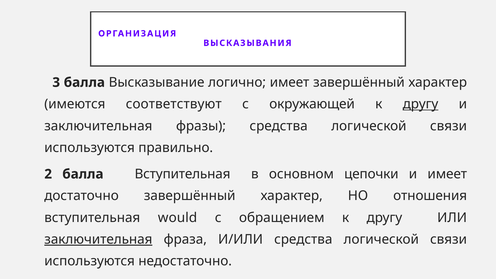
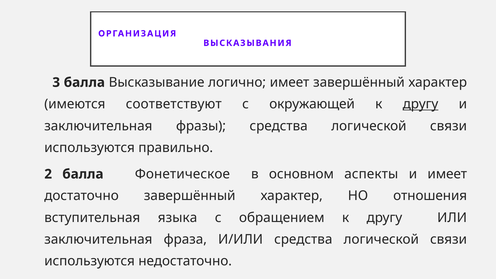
балла Вступительная: Вступительная -> Фонетическое (182, 174)
цепочки: цепочки -> аспекты (371, 174)
would: would -> языка (178, 218)
заключительная underline: present -> none (98, 239)
